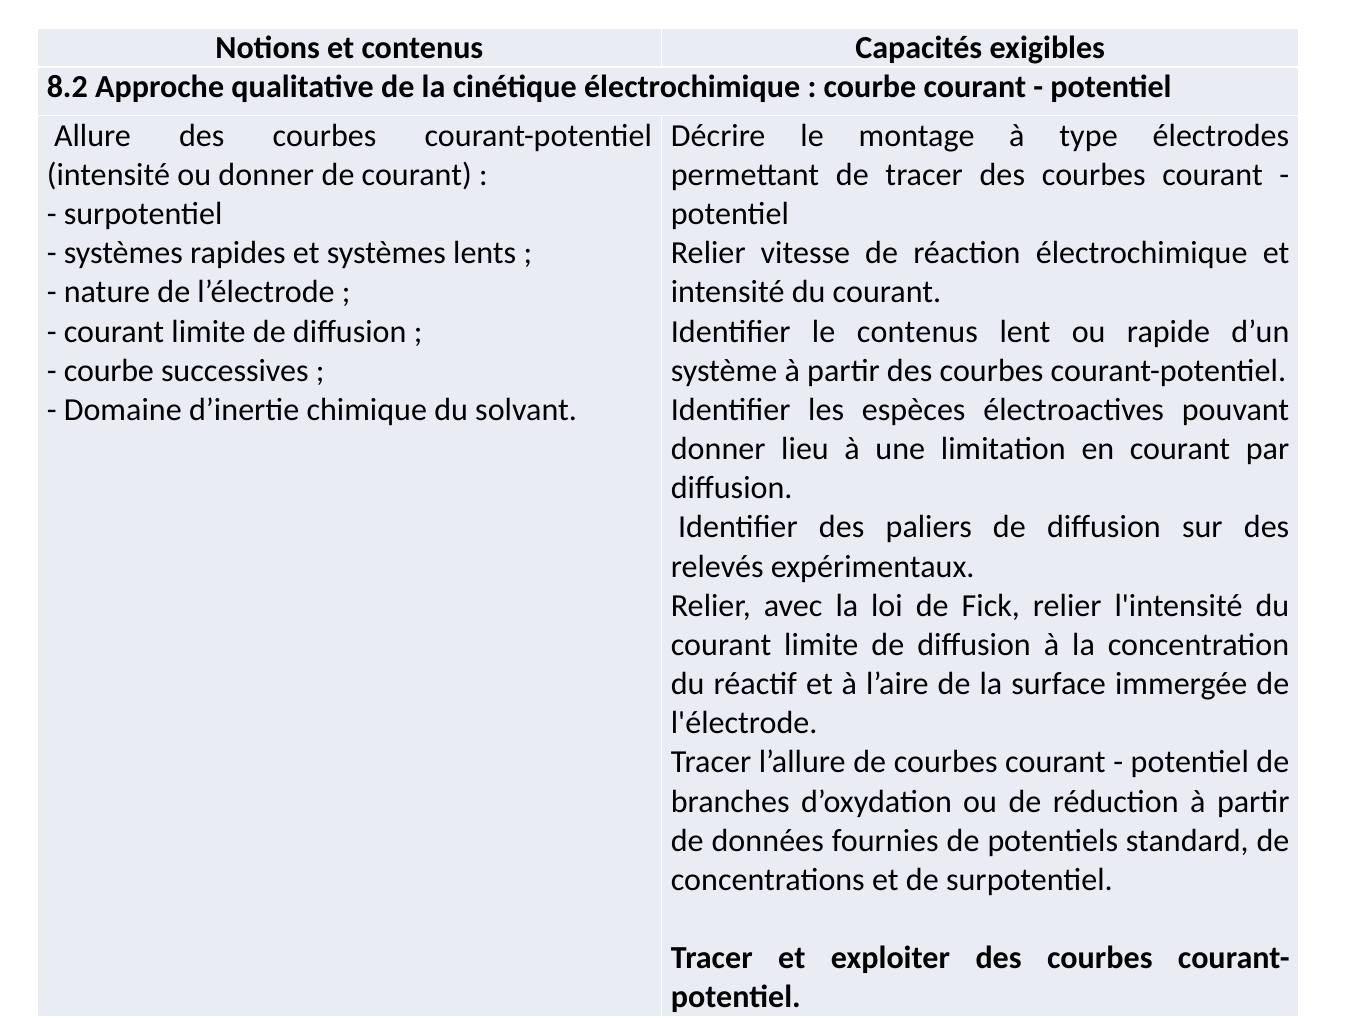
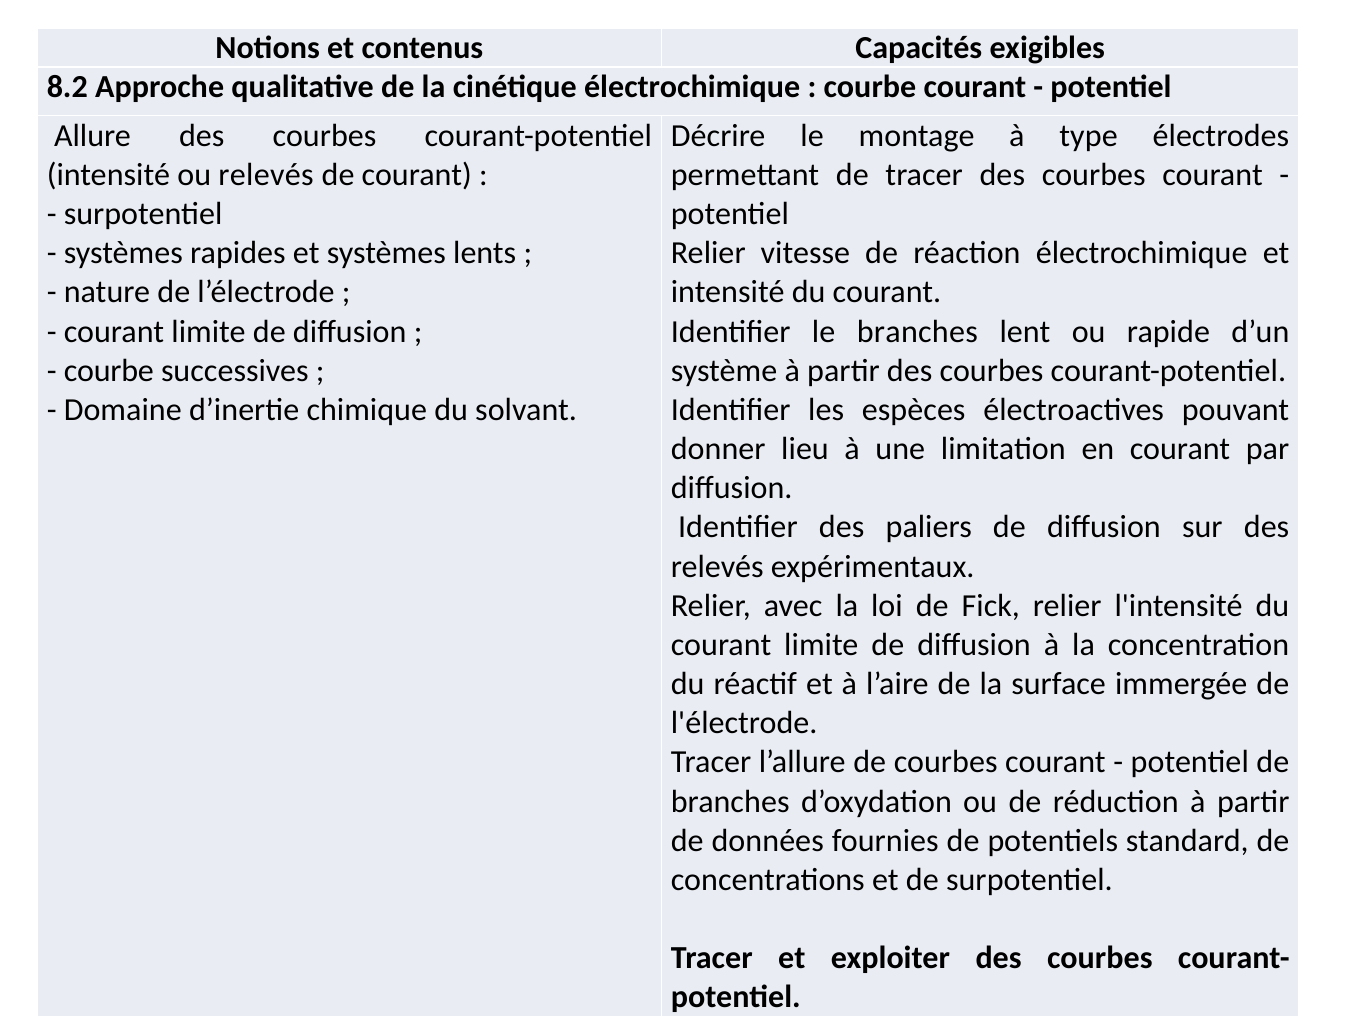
ou donner: donner -> relevés (266, 175)
le contenus: contenus -> branches (917, 332)
